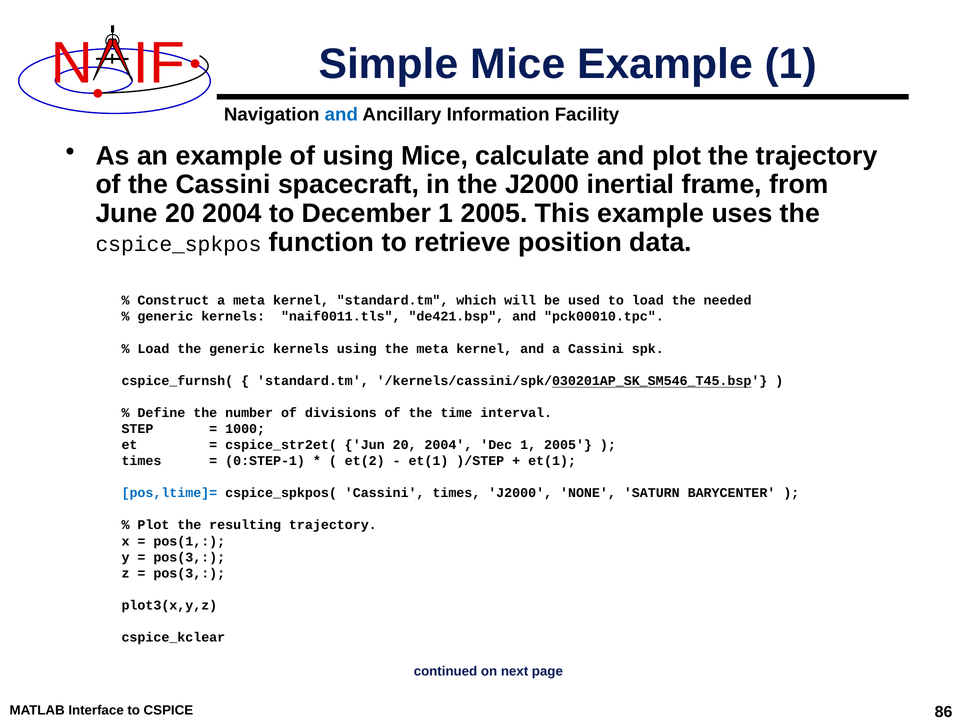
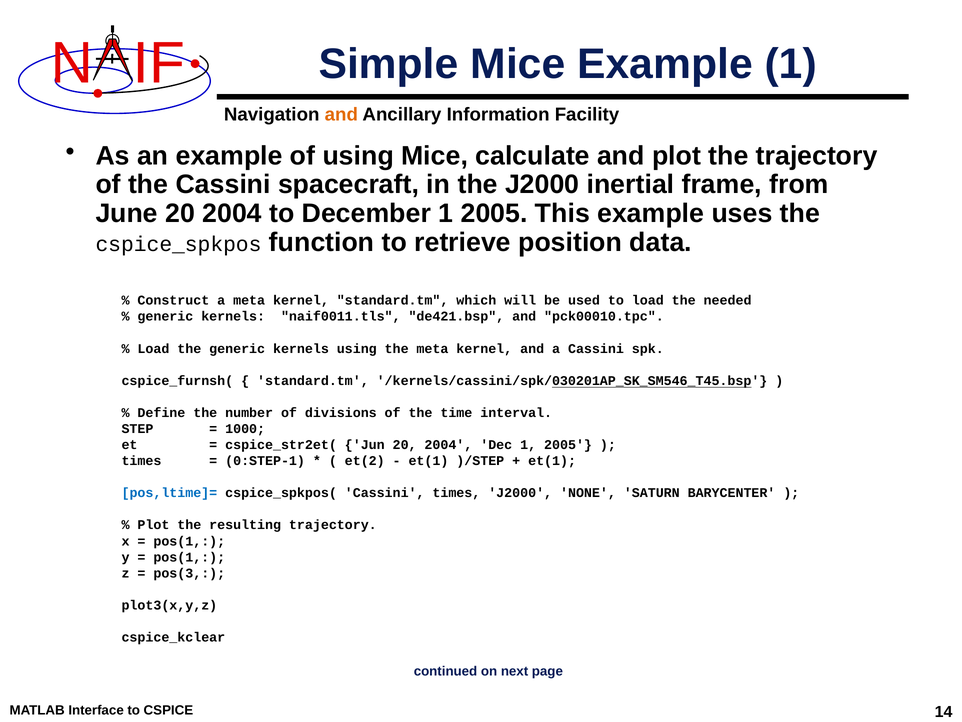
and colour: blue -> orange (341, 115)
pos(3: pos(3 -> pos(1 (189, 557)
86: 86 -> 14 (944, 712)
